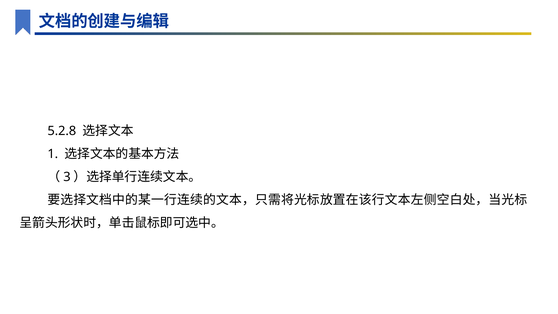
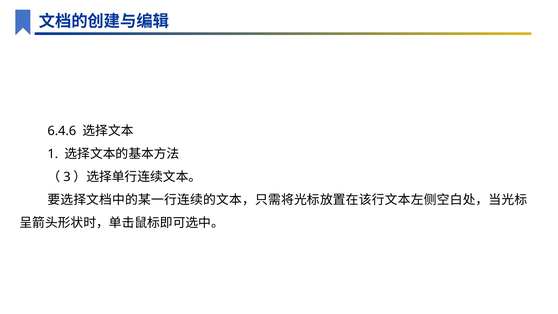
5.2.8: 5.2.8 -> 6.4.6 (62, 131)
